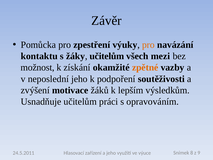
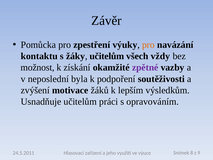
mezi: mezi -> vždy (160, 56)
zpětné colour: orange -> purple (145, 67)
neposlední jeho: jeho -> byla (79, 79)
